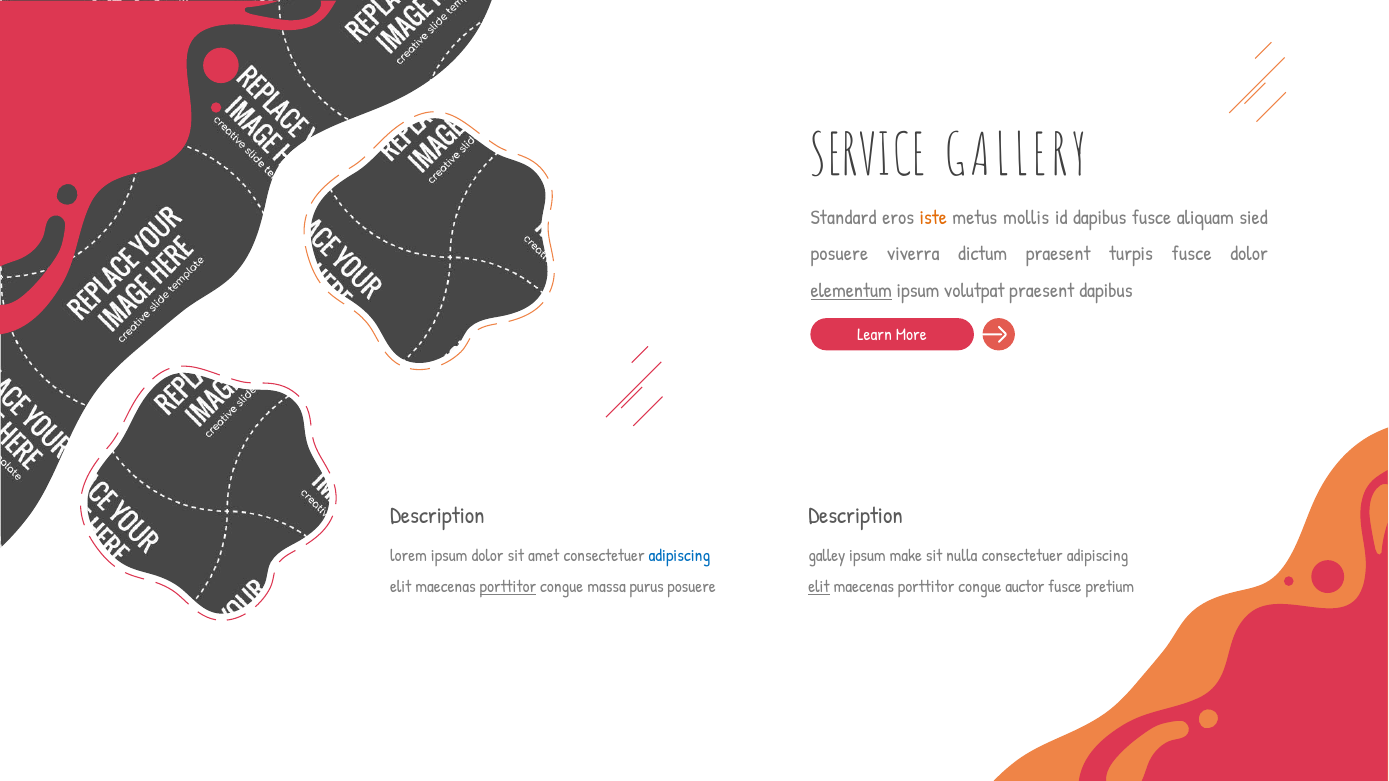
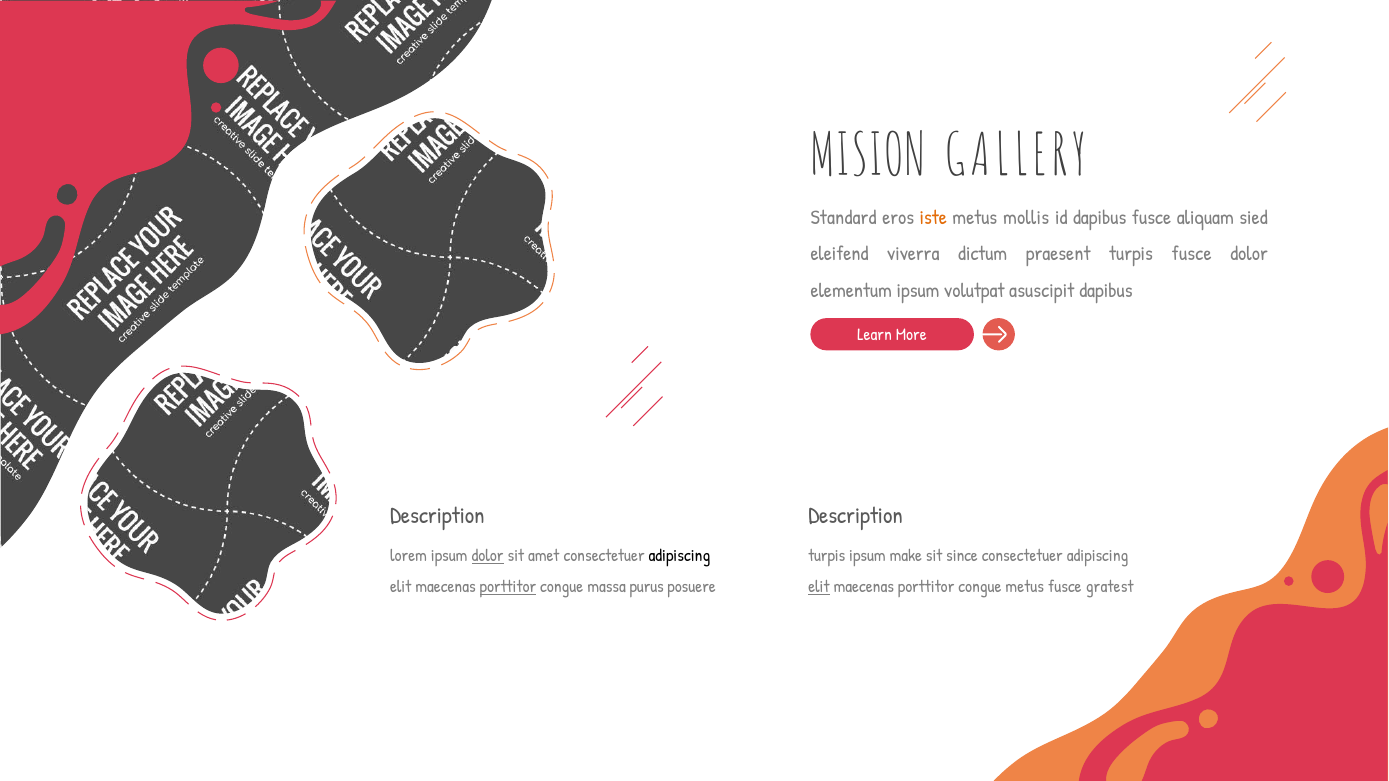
SERVICE: SERVICE -> MISION (868, 156)
posuere: posuere -> eleifend (839, 254)
elementum underline: present -> none (851, 291)
volutpat praesent: praesent -> asuscipit (1042, 291)
dolor underline: none -> present (488, 556)
adipiscing colour: blue -> black (679, 556)
galley: galley -> turpis (827, 556)
nulla: nulla -> since (962, 556)
congue auctor: auctor -> metus (1025, 587)
pretium: pretium -> gratest (1110, 587)
